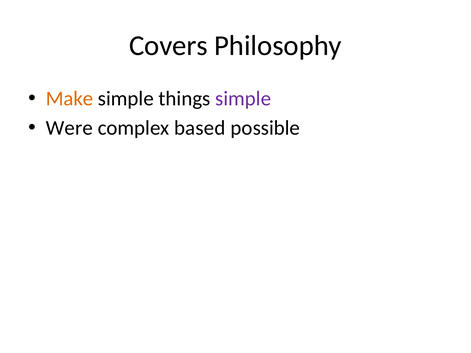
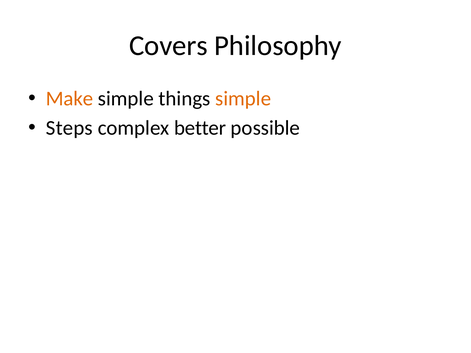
simple colour: purple -> orange (243, 99)
Were: Were -> Steps (69, 128)
based: based -> better (200, 128)
